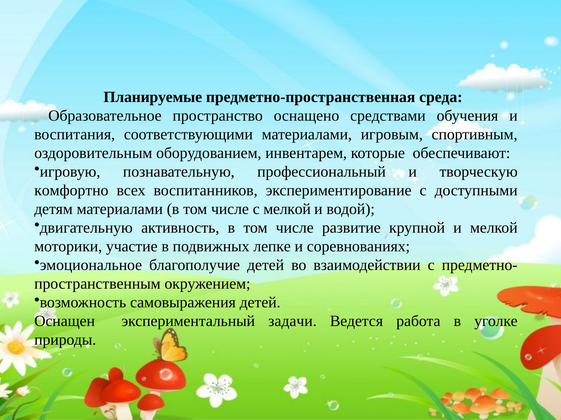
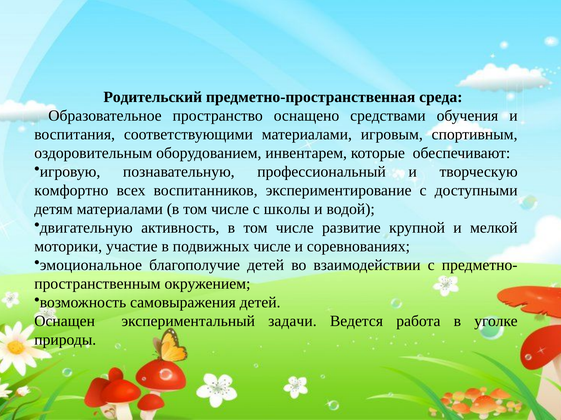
Планируемые: Планируемые -> Родительский (153, 97)
с мелкой: мелкой -> школы (287, 209)
подвижных лепке: лепке -> числе (272, 247)
